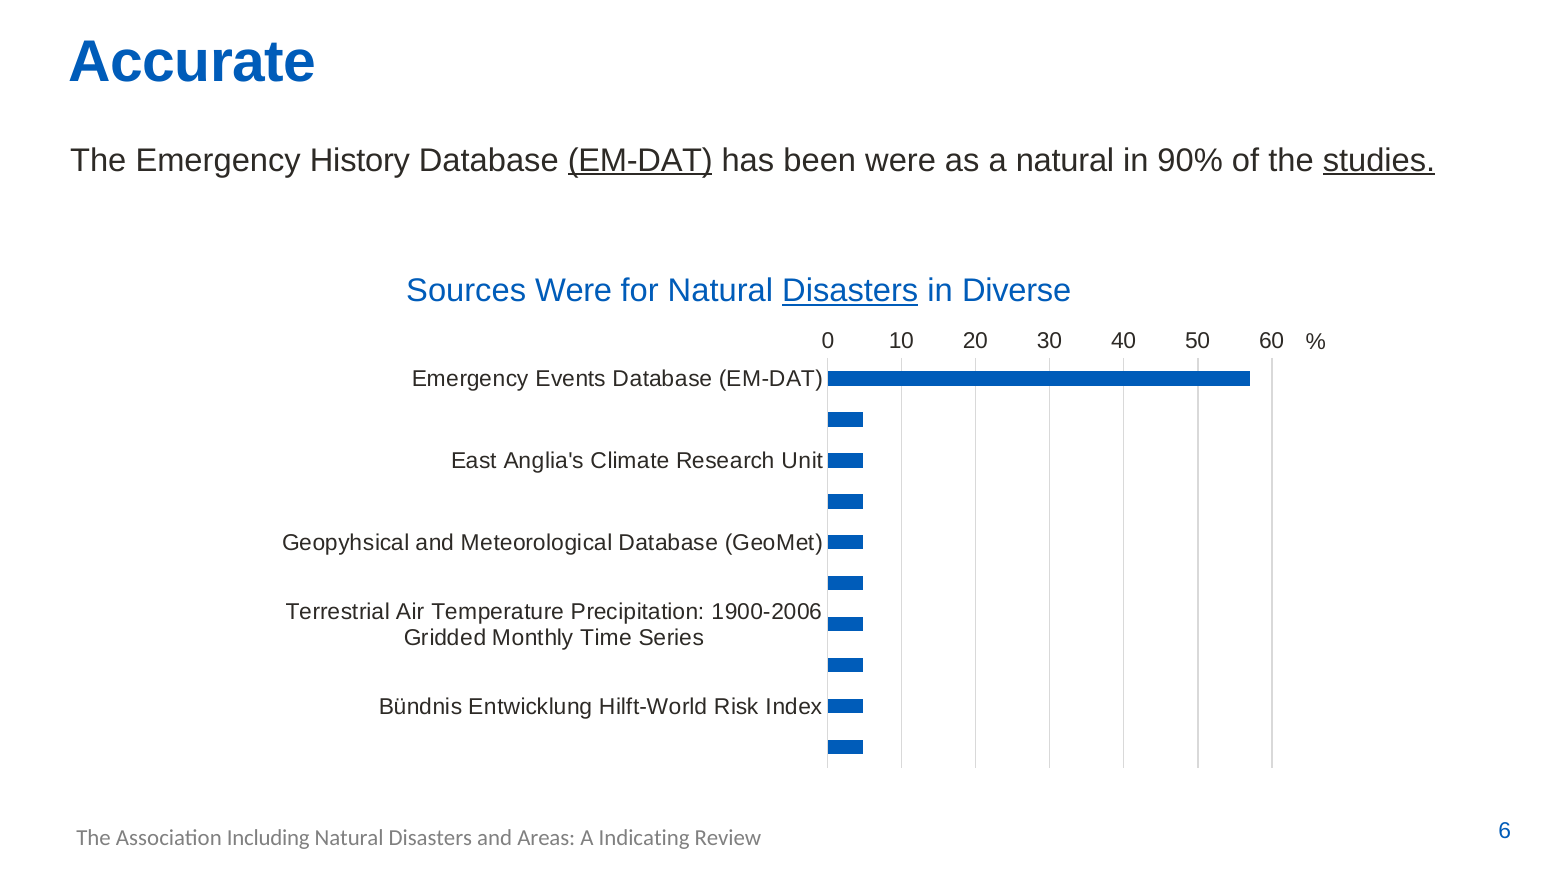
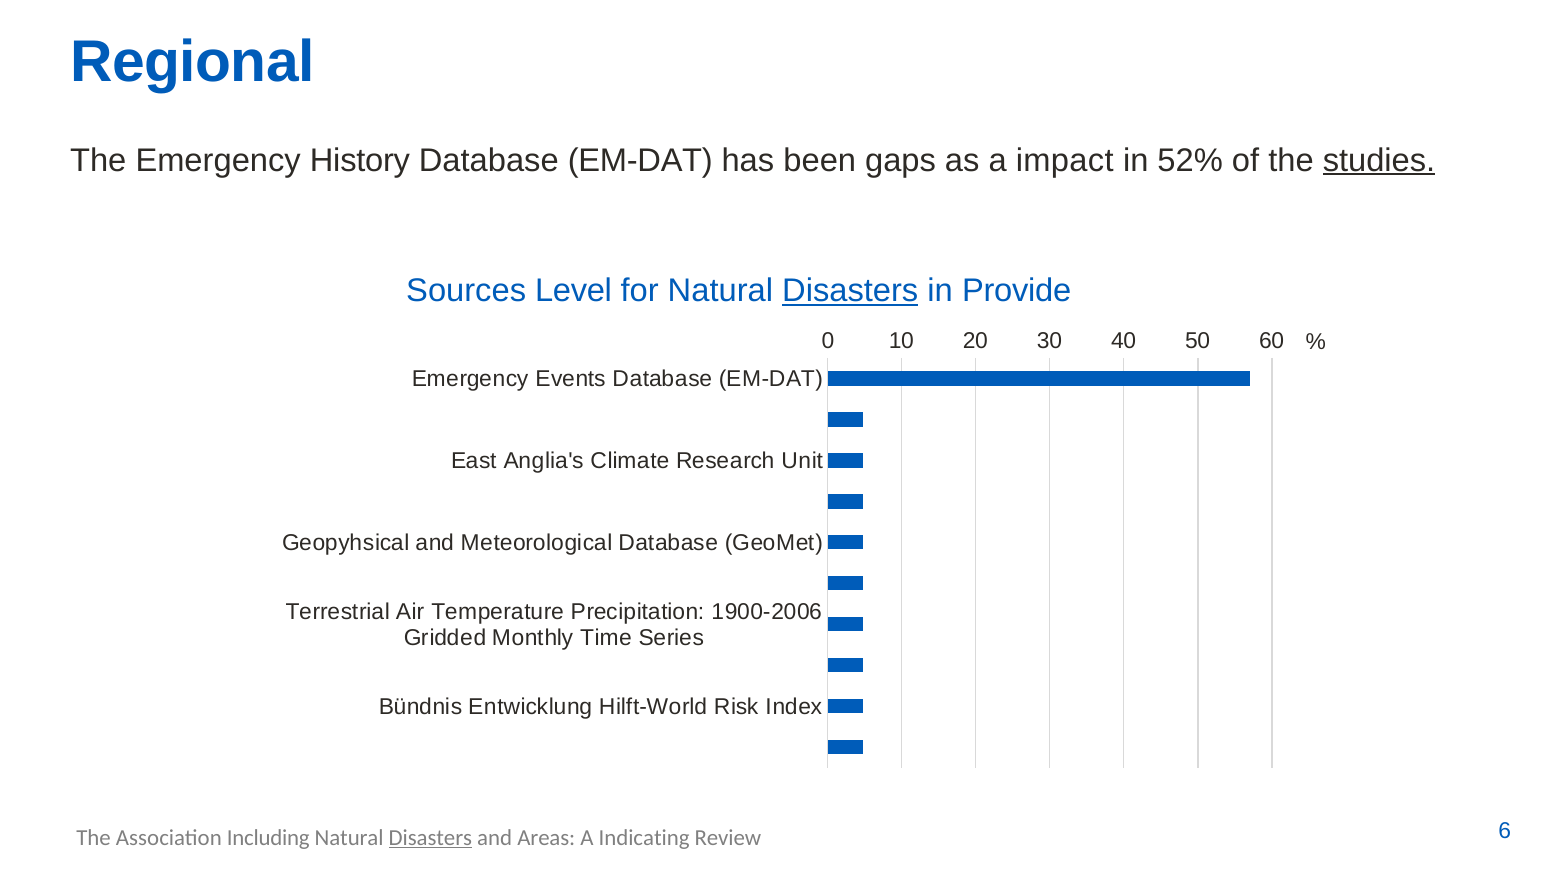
Accurate: Accurate -> Regional (192, 62)
EM-DAT underline: present -> none (640, 160)
been were: were -> gaps (901, 160)
a natural: natural -> impact (1065, 160)
90%: 90% -> 52% (1190, 160)
Sources Were: Were -> Level (574, 291)
Diverse: Diverse -> Provide (1017, 291)
Disasters underline: none -> present (430, 837)
